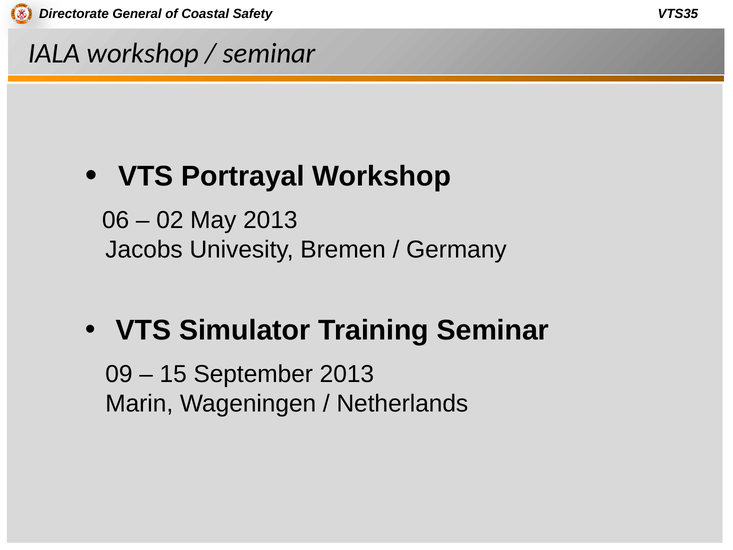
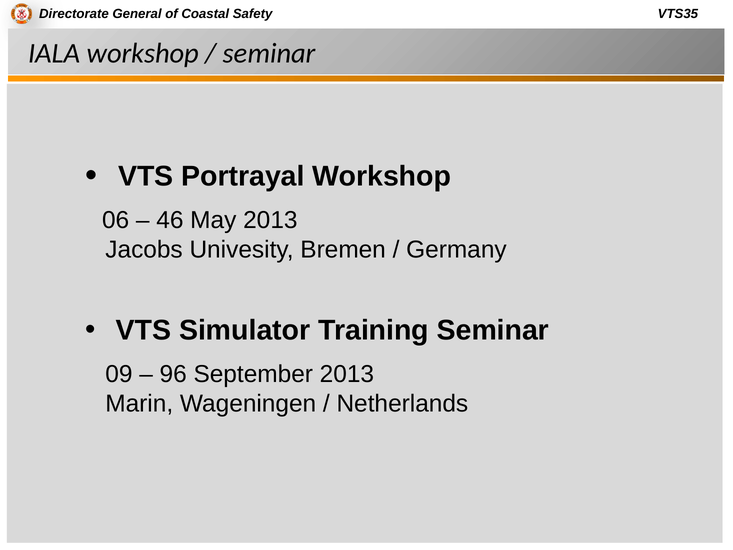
02: 02 -> 46 (170, 220)
15: 15 -> 96 (173, 374)
